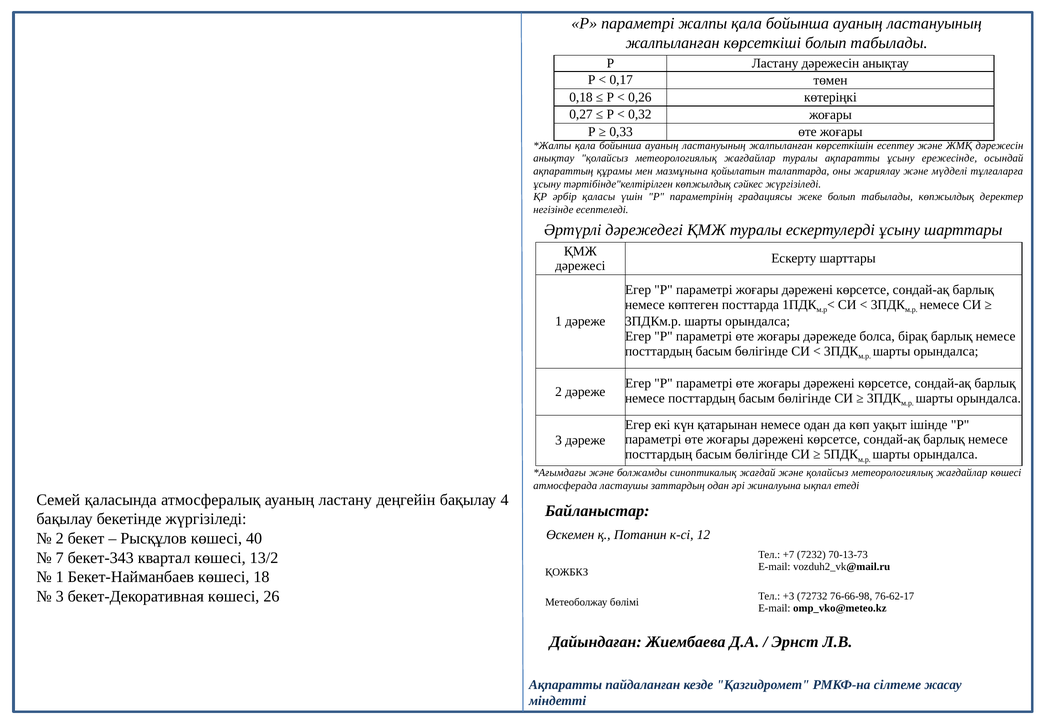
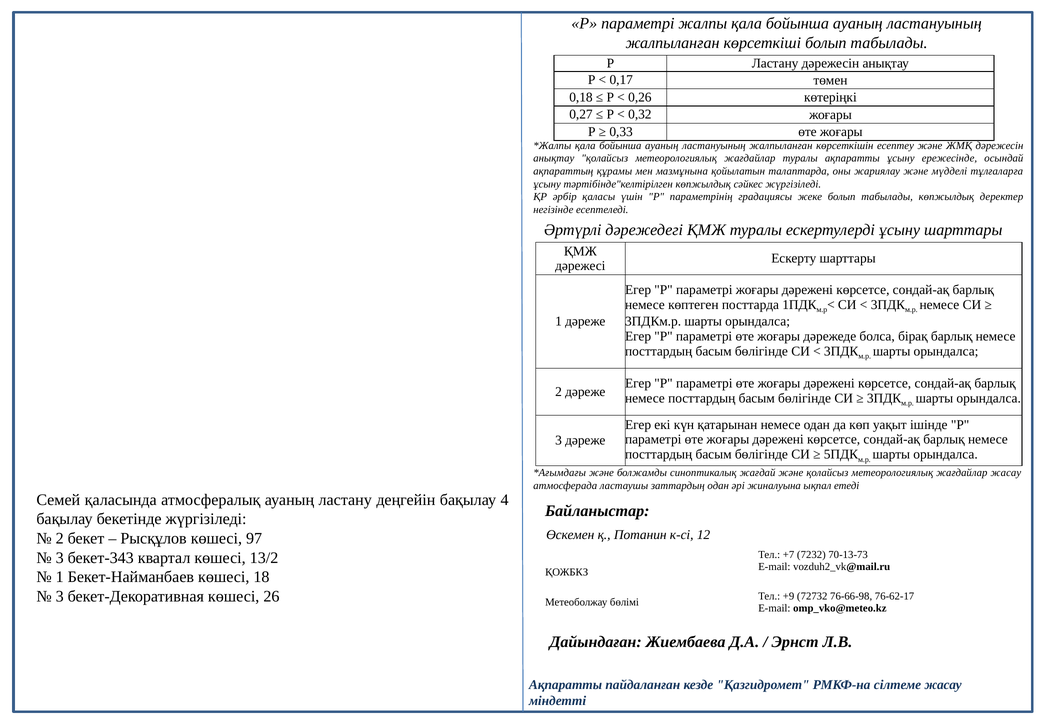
жағдайлар көшесі: көшесі -> жасау (1006, 473)
40: 40 -> 97 (254, 539)
7: 7 -> 3 (60, 558)
+3: +3 -> +9 (789, 596)
